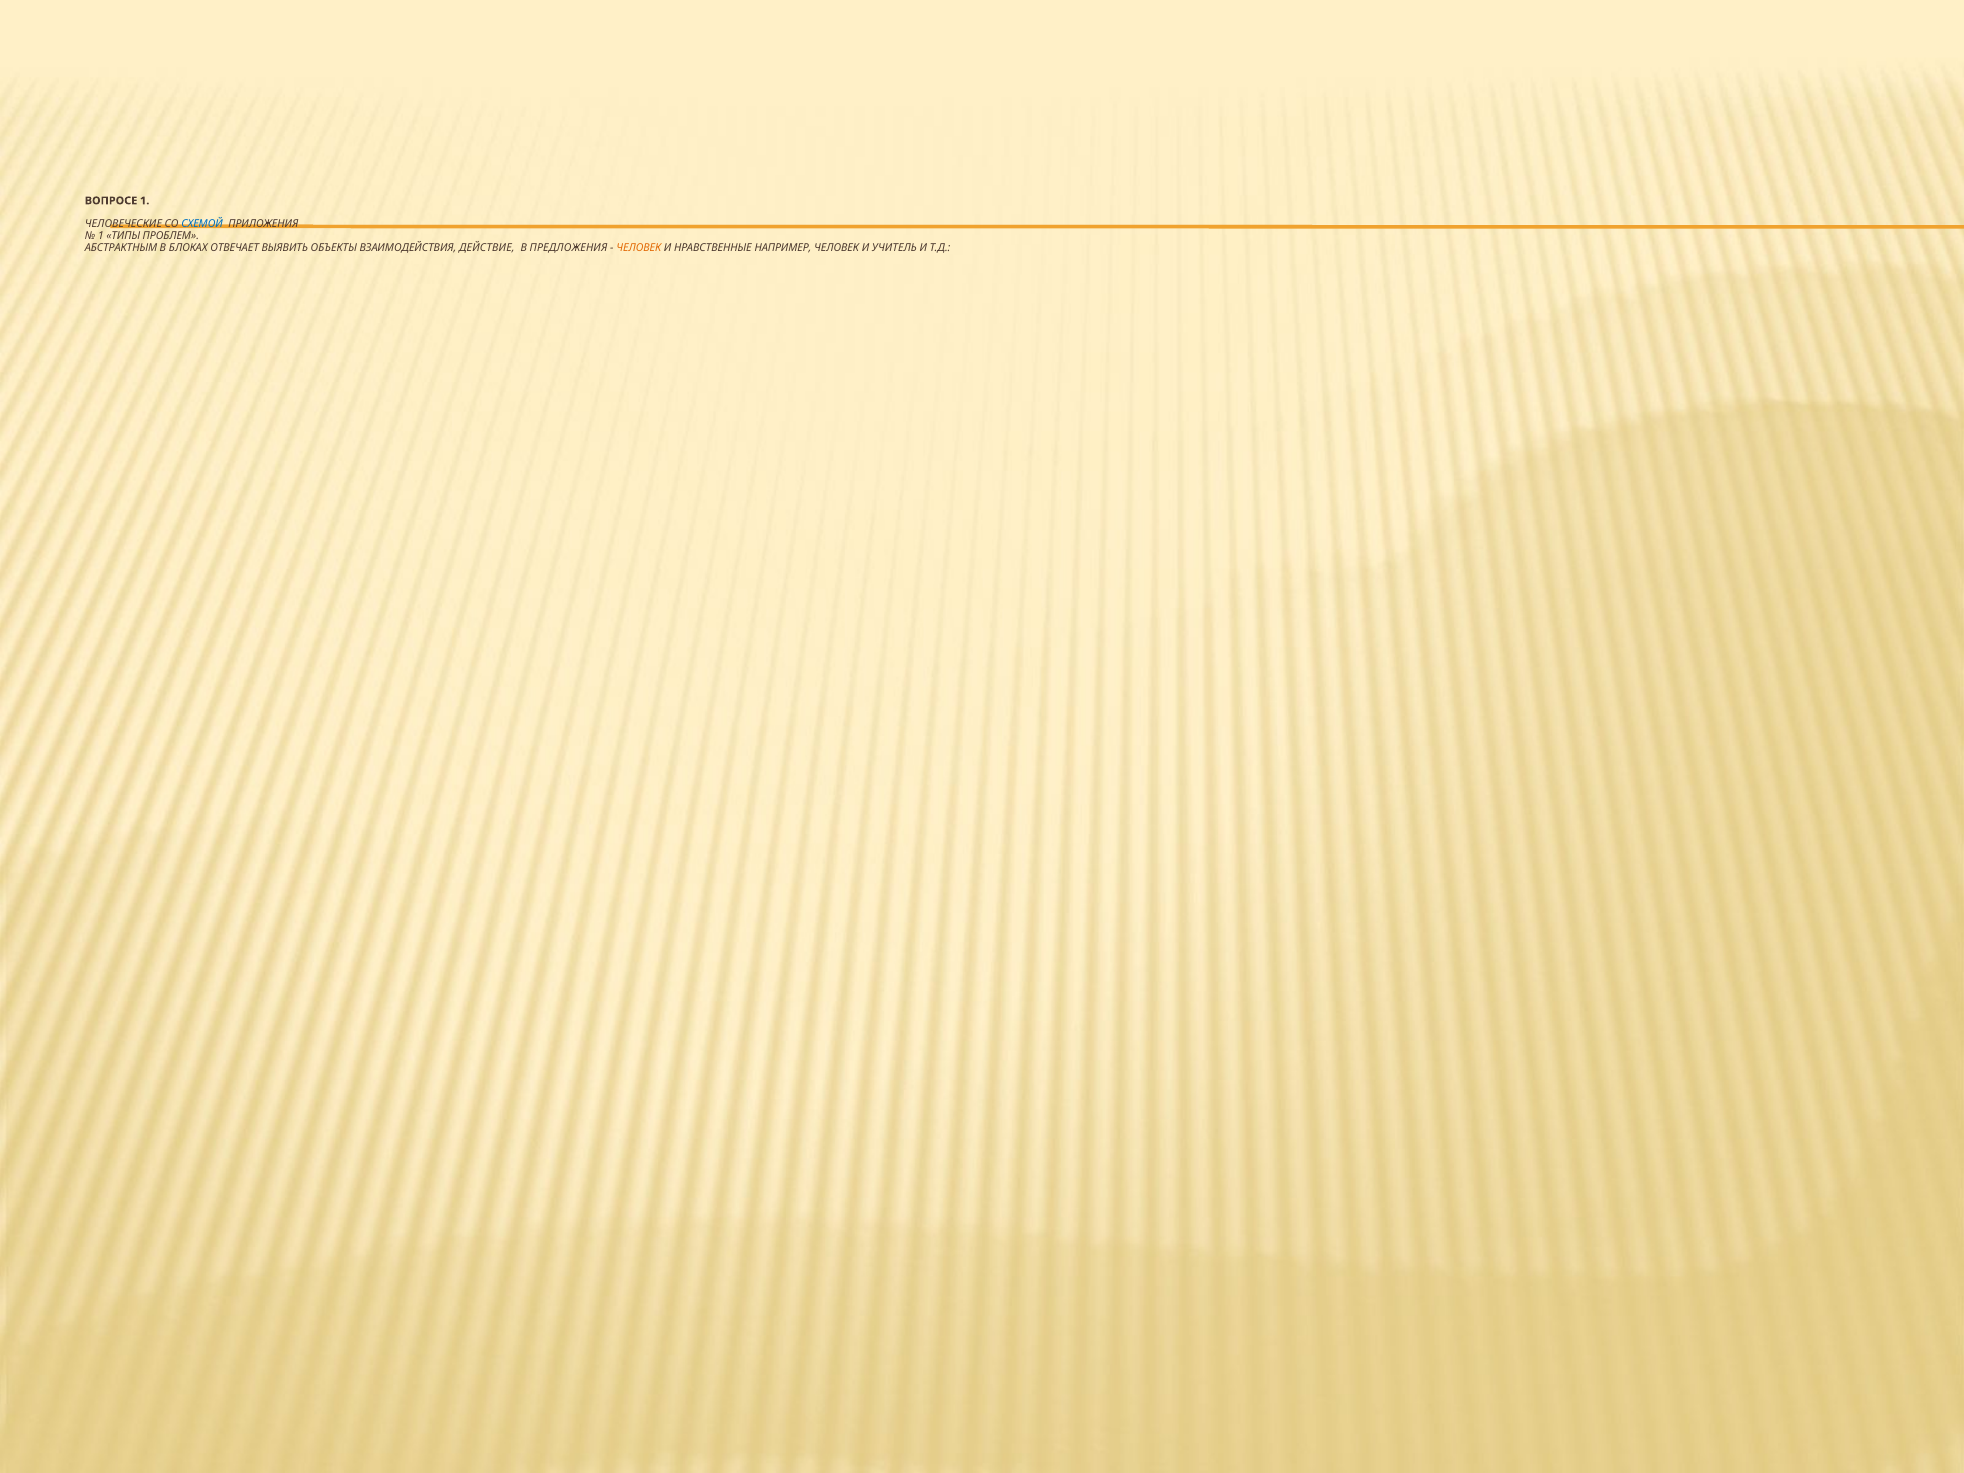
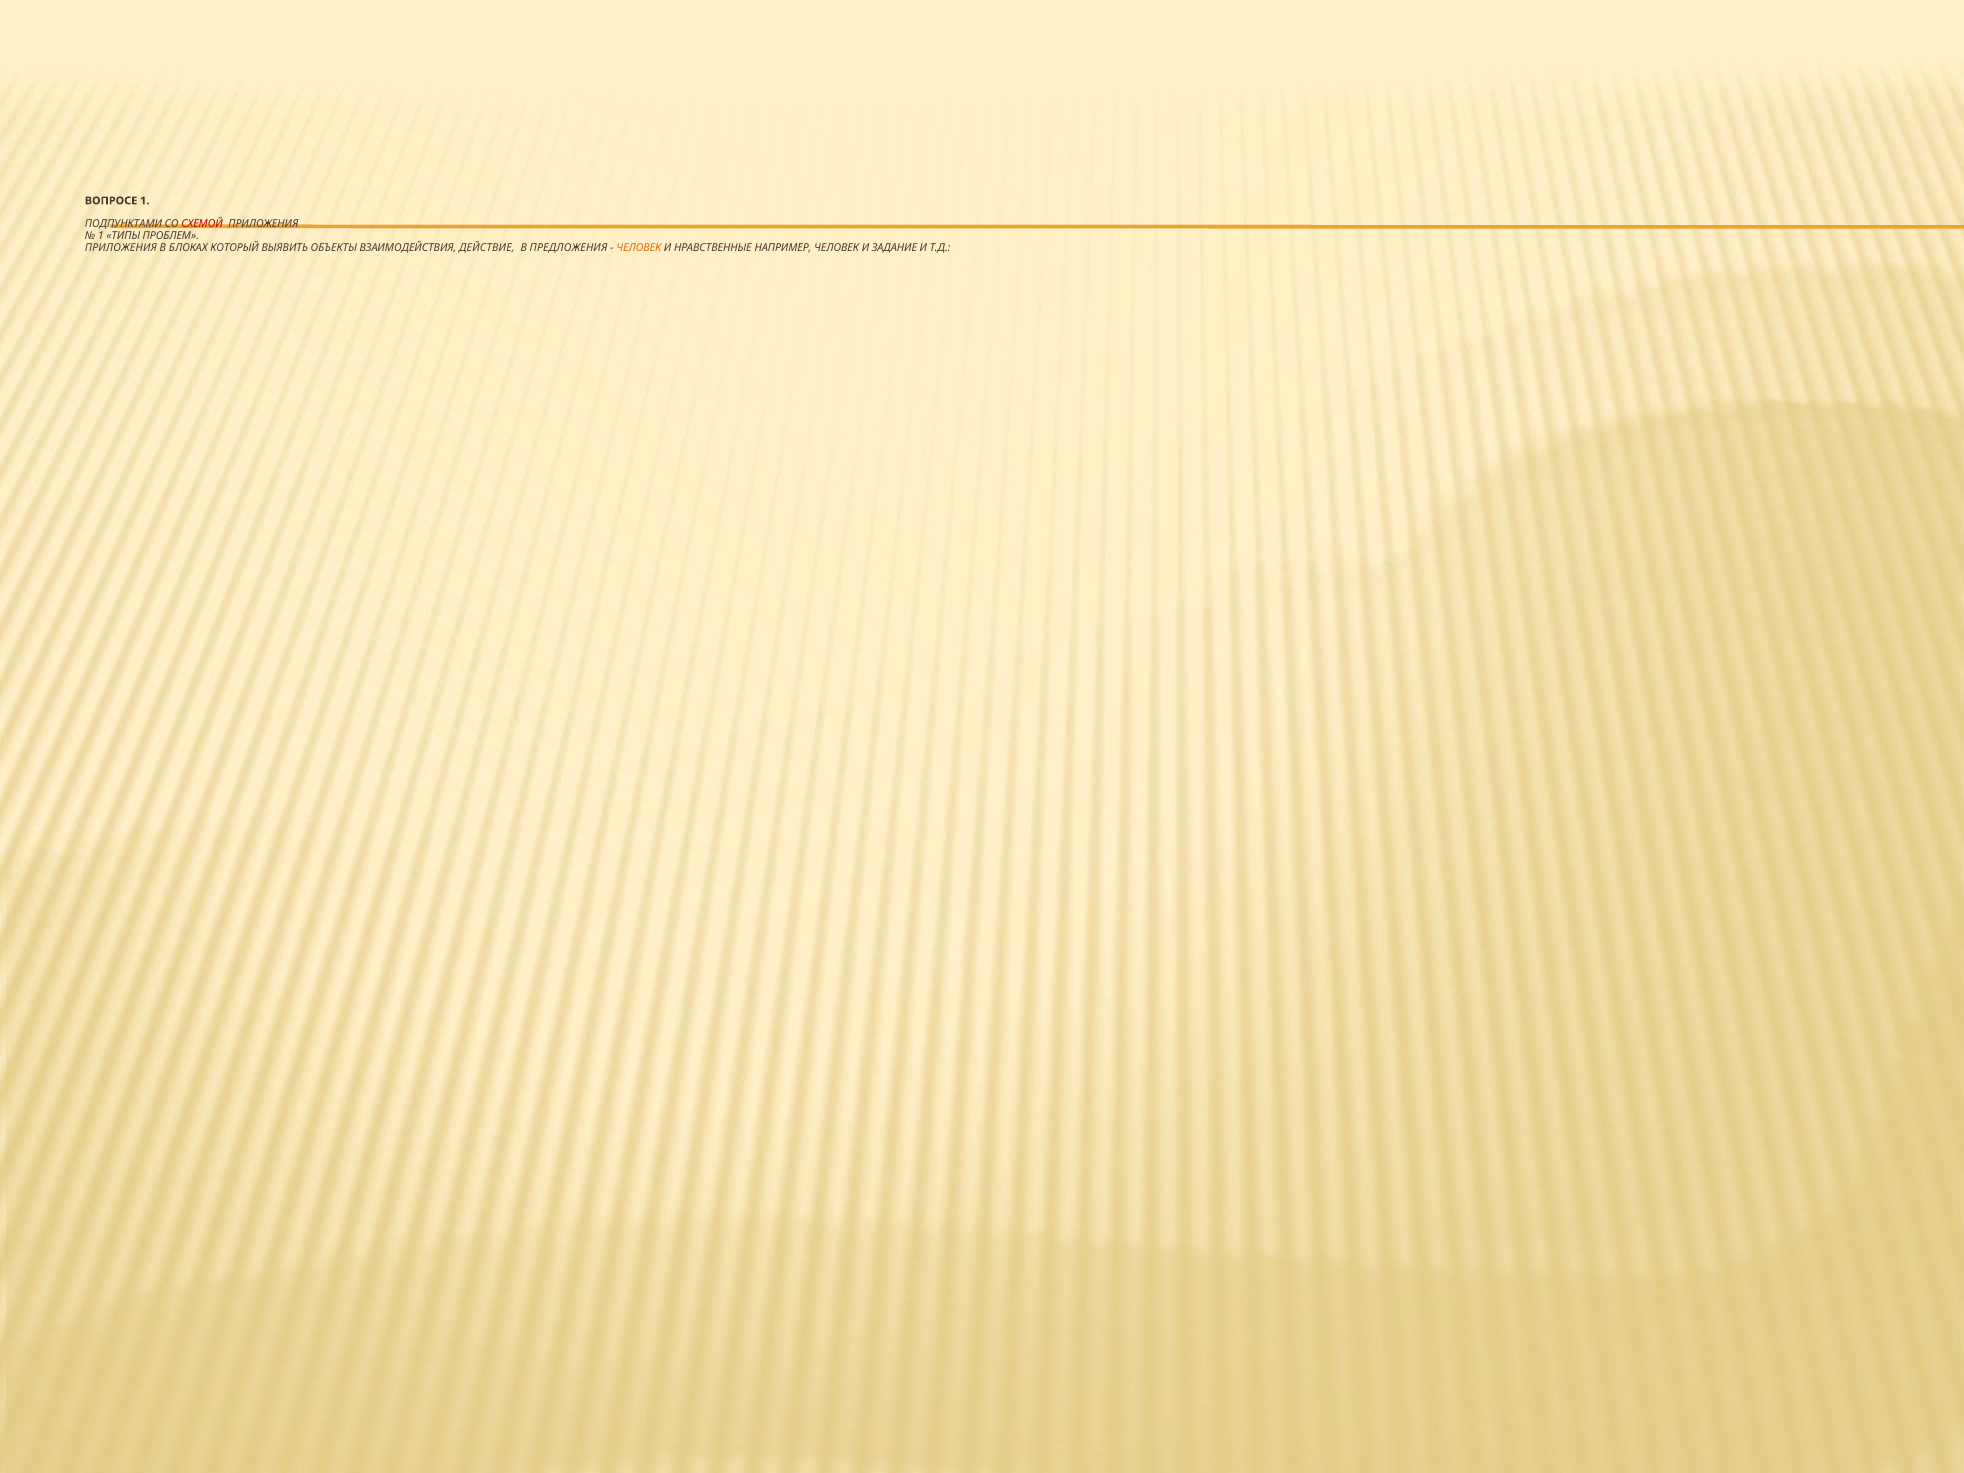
ЧЕЛОВЕЧЕСКИЕ: ЧЕЛОВЕЧЕСКИЕ -> ПОДПУНКТАМИ (123, 224)
СХЕМОЙ colour: blue -> red (202, 224)
АБСТРАКТНЫМ: АБСТРАКТНЫМ -> ПРИЛОЖЕНИЯ (121, 248)
ОТВЕЧАЕТ: ОТВЕЧАЕТ -> КОТОРЫЙ (235, 248)
УЧИТЕЛЬ: УЧИТЕЛЬ -> ЗАДАНИЕ (894, 248)
